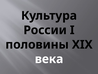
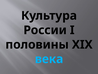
века colour: white -> light blue (49, 59)
